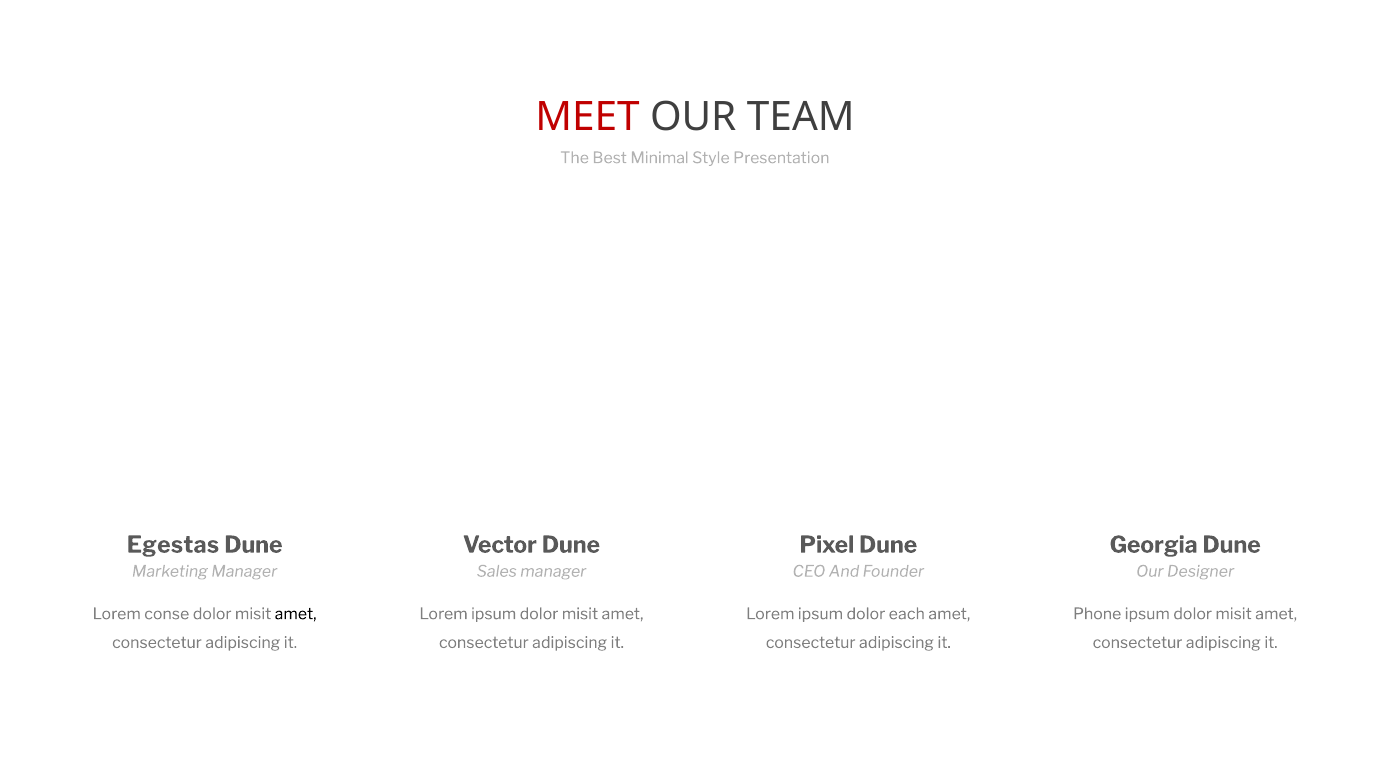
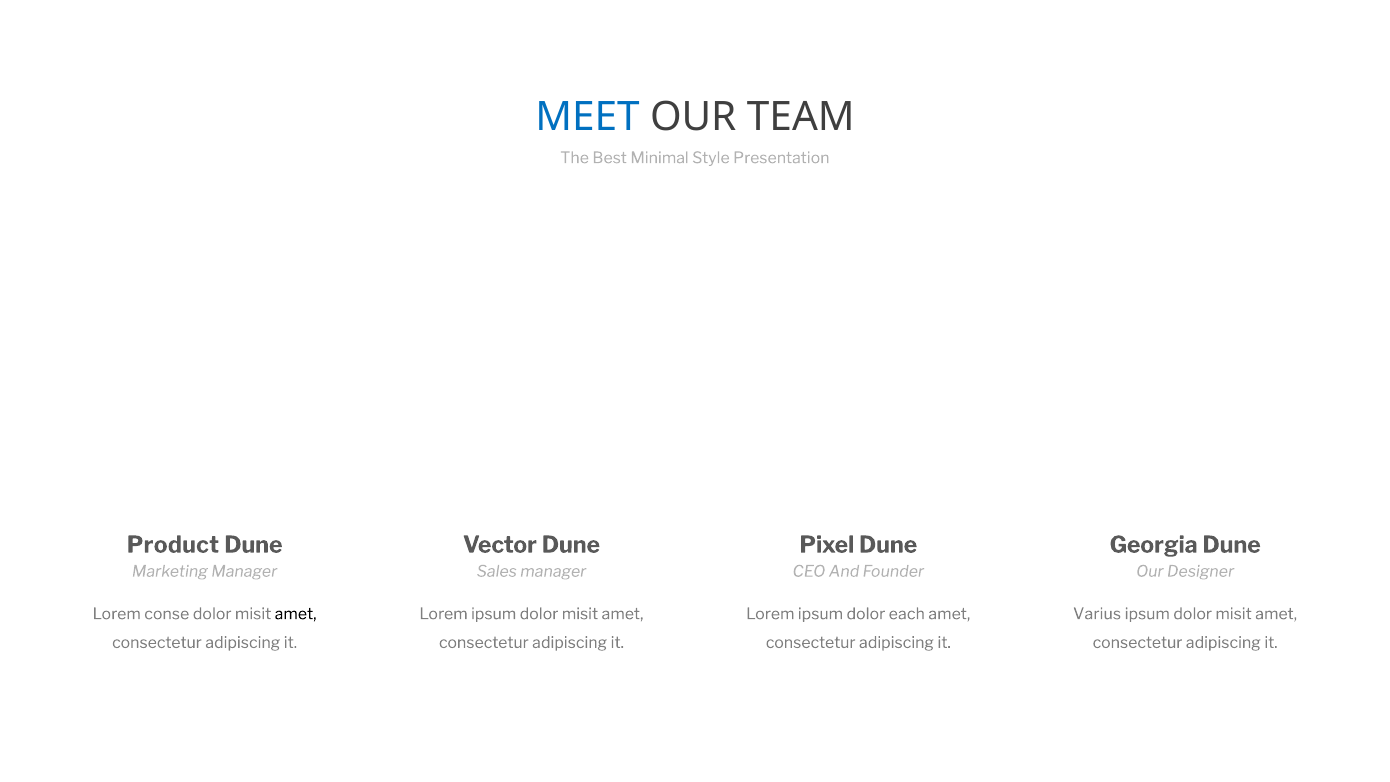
MEET colour: red -> blue (588, 117)
Egestas: Egestas -> Product (173, 545)
Phone: Phone -> Varius (1097, 614)
